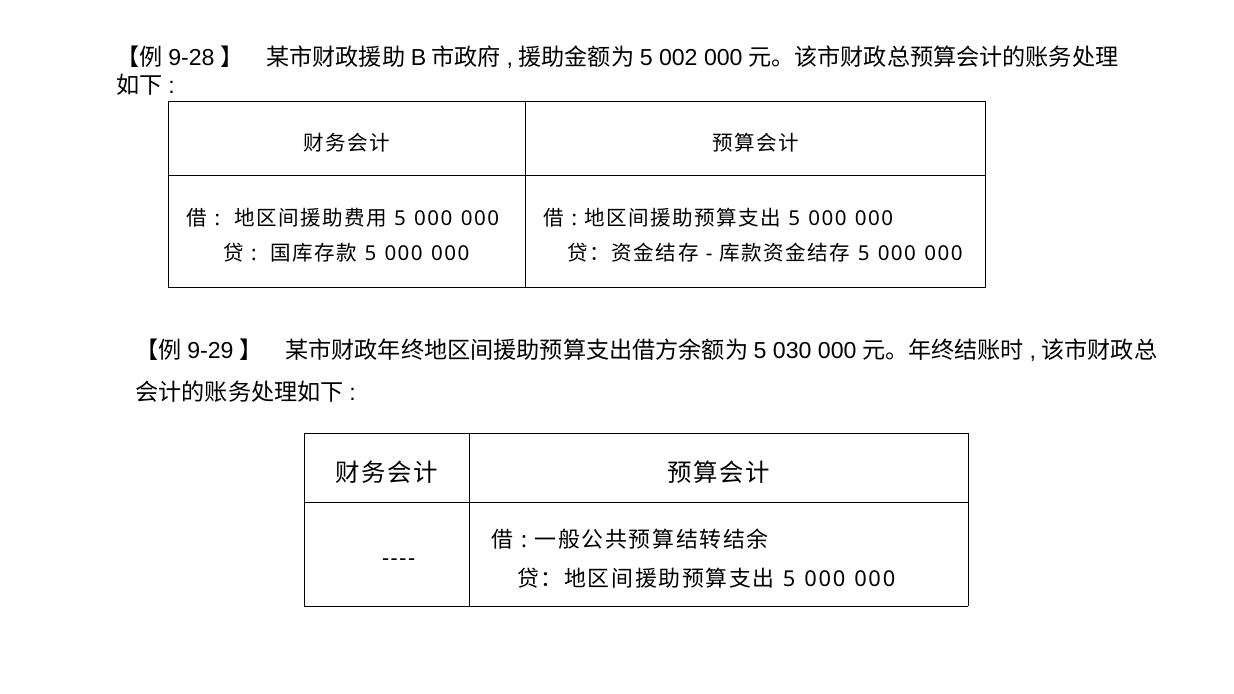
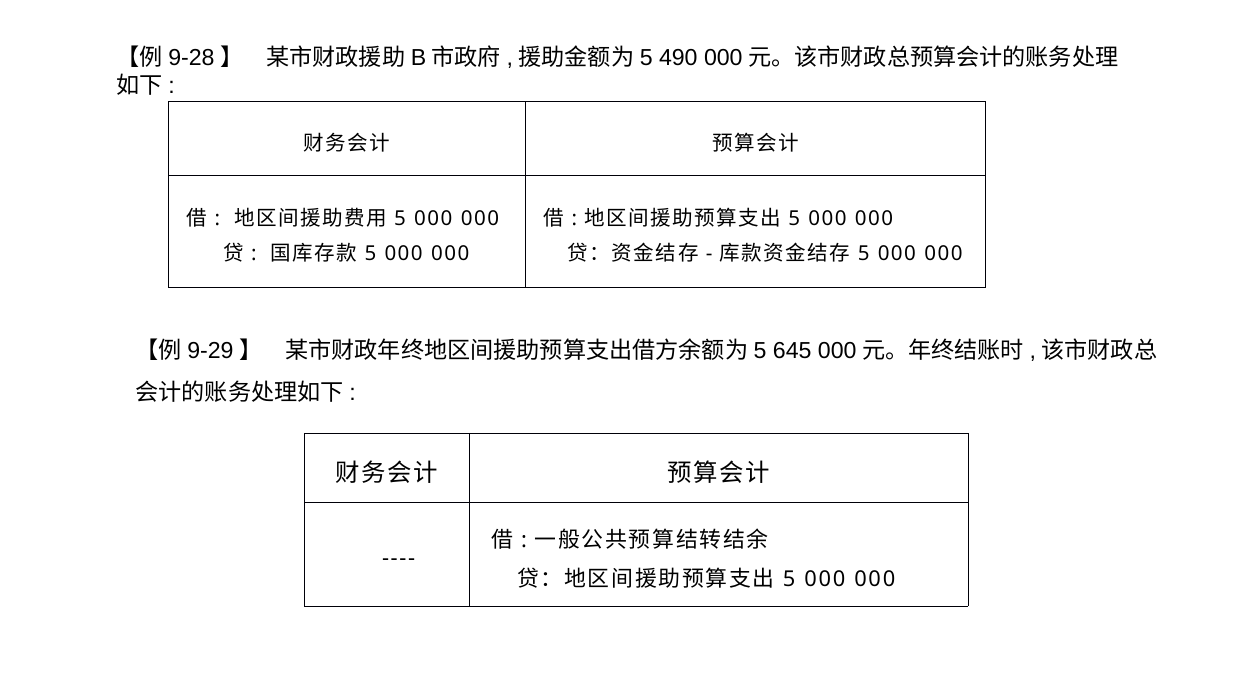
002: 002 -> 490 (678, 58)
030: 030 -> 645 (792, 351)
